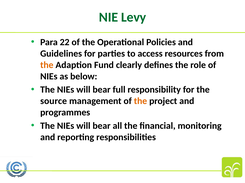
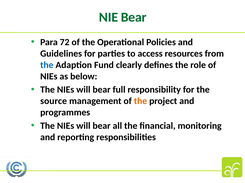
NIE Levy: Levy -> Bear (134, 17)
22: 22 -> 72 (65, 42)
the colour: orange -> blue (47, 65)
